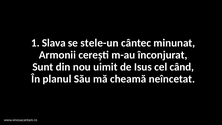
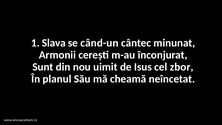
stele-un: stele-un -> când-un (99, 43)
când: când -> zbor (182, 67)
